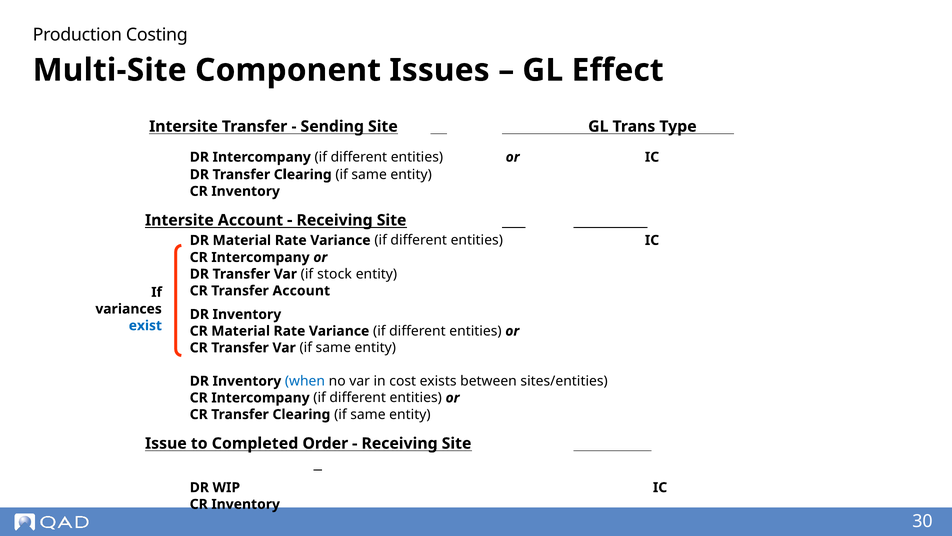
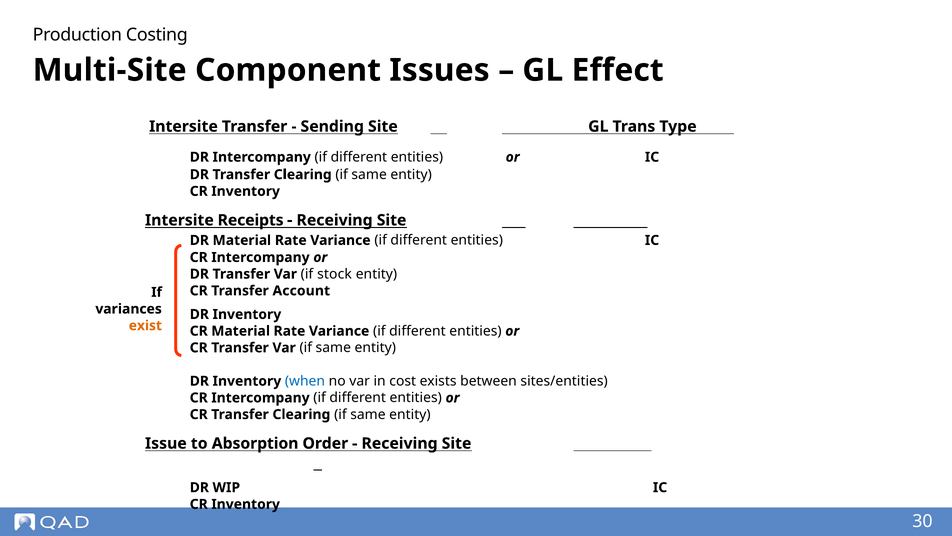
Intersite Account: Account -> Receipts (251, 220)
exist colour: blue -> orange (145, 325)
Completed: Completed -> Absorption (255, 443)
